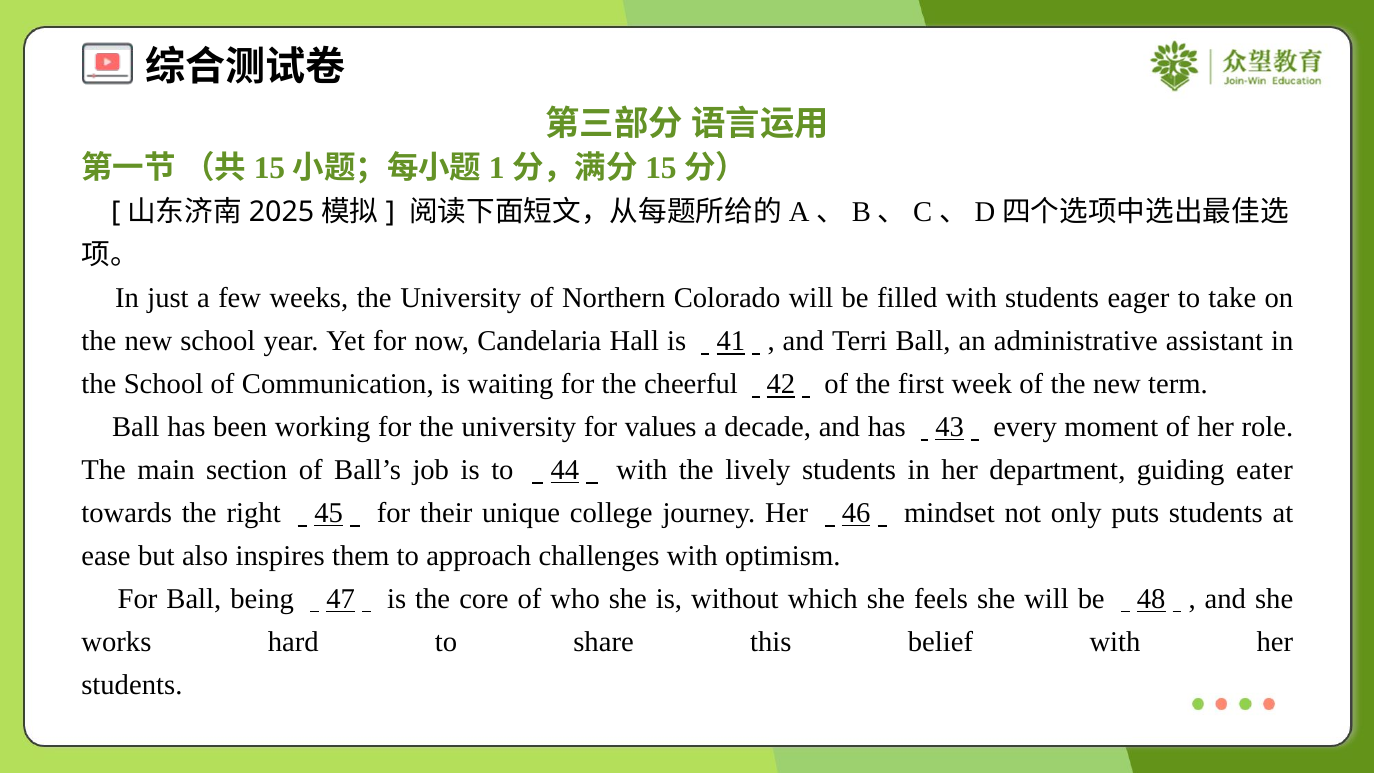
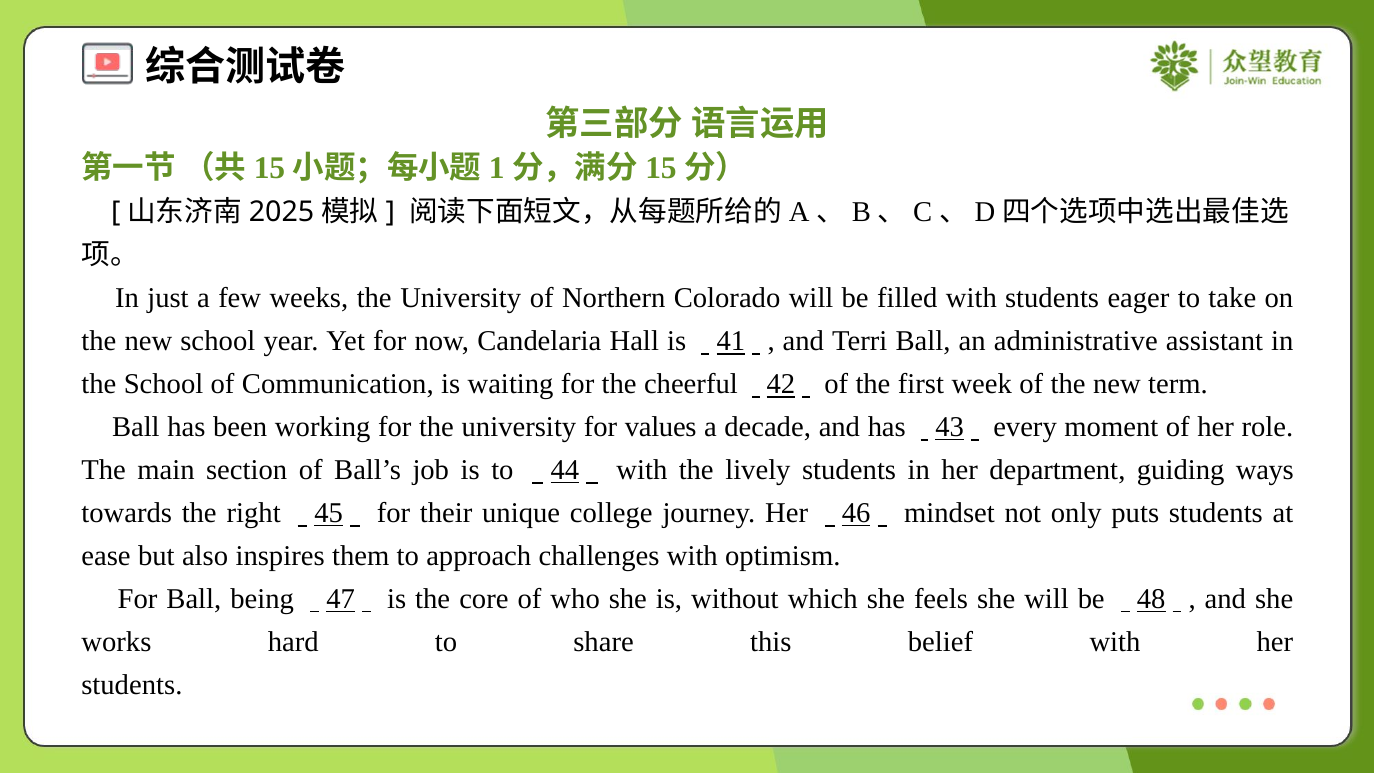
eater: eater -> ways (1265, 470)
